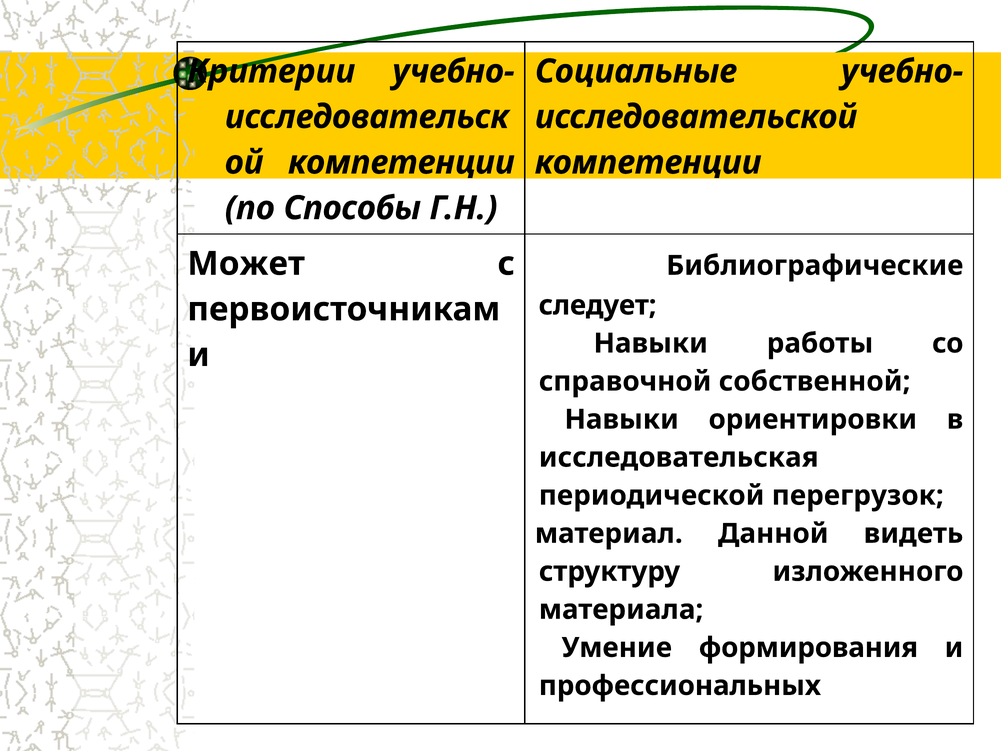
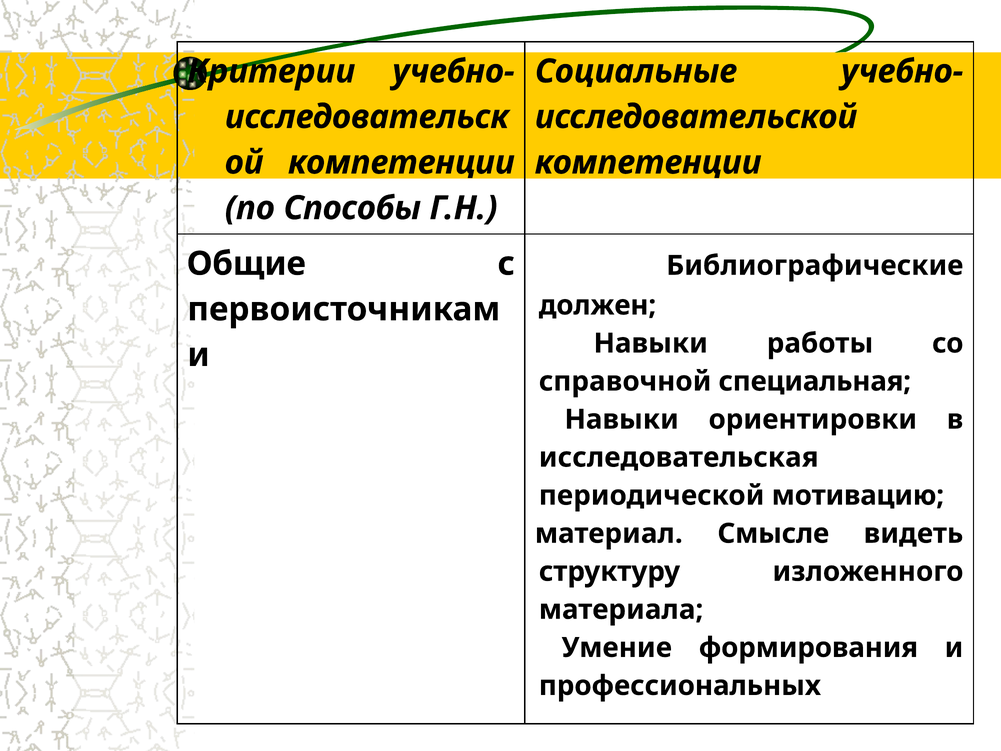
Может: Может -> Общие (246, 264)
следует: следует -> должен (598, 305)
собственной: собственной -> специальная (815, 381)
перегрузок: перегрузок -> мотивацию (858, 495)
Данной: Данной -> Смысле (773, 533)
